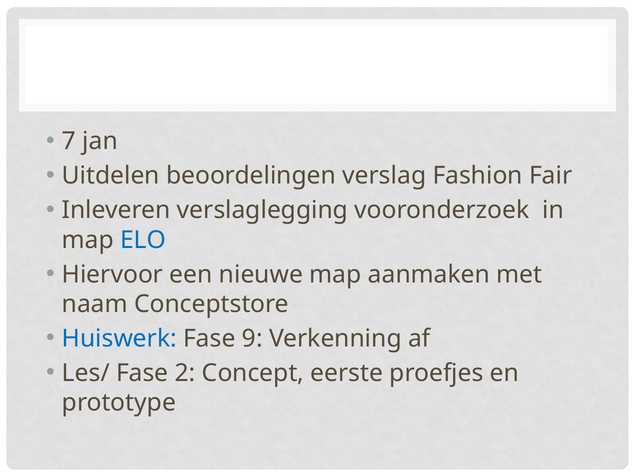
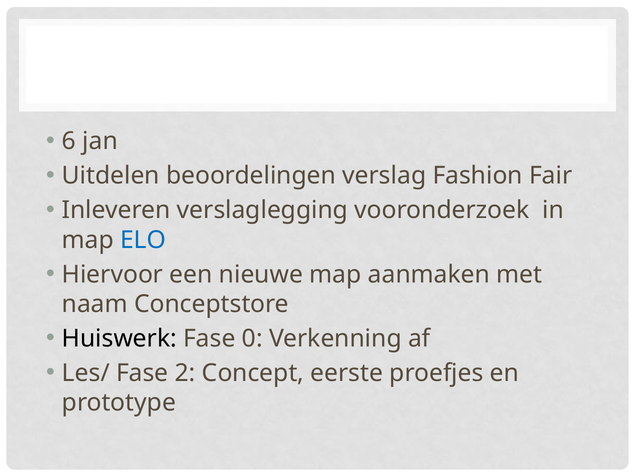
7: 7 -> 6 (69, 141)
Huiswerk colour: blue -> black (119, 339)
9: 9 -> 0 (252, 339)
